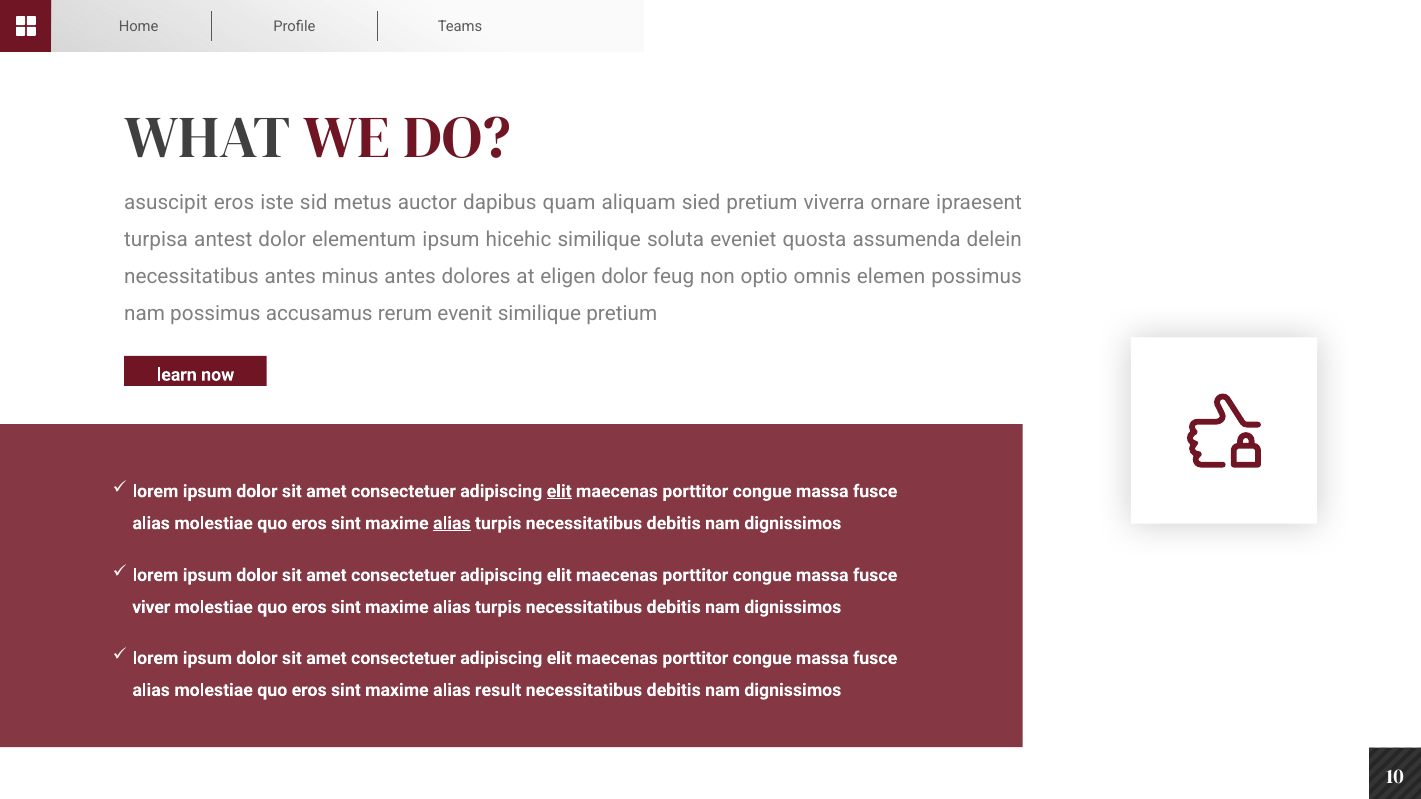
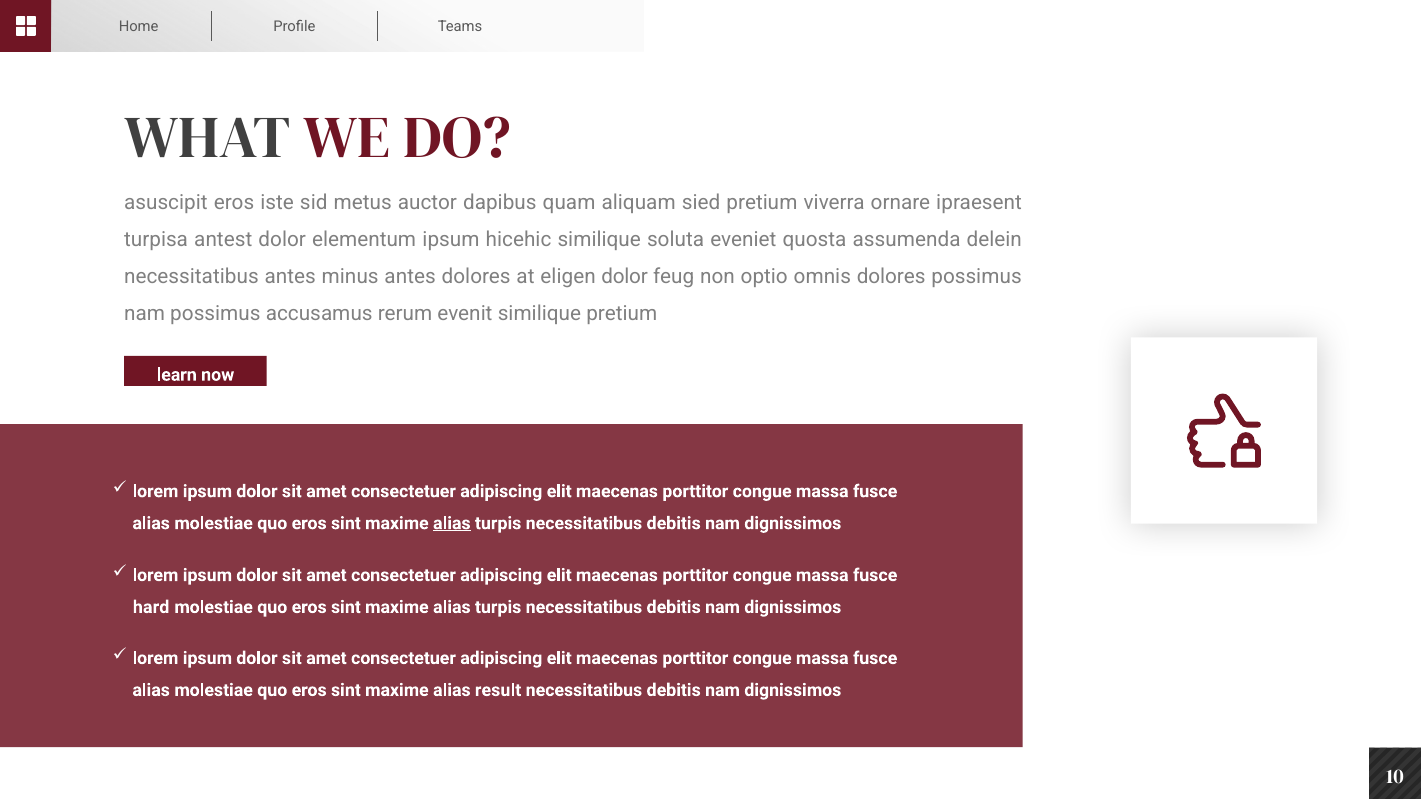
omnis elemen: elemen -> dolores (891, 277)
elit underline: present -> none (559, 491)
viver: viver -> hard (151, 607)
